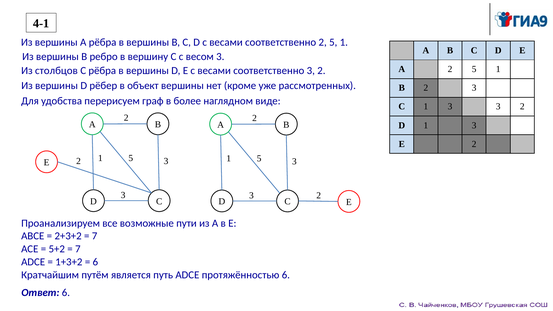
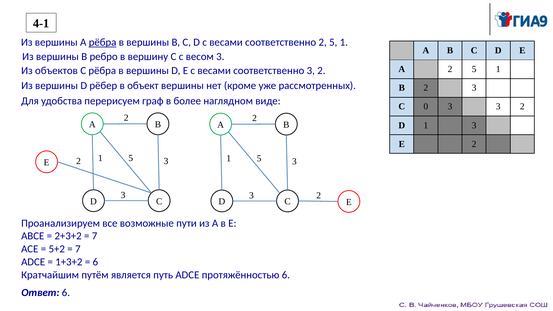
рёбра underline: none -> present (103, 42)
столбцов: столбцов -> объектов (56, 71)
С 1: 1 -> 0 (426, 107)
